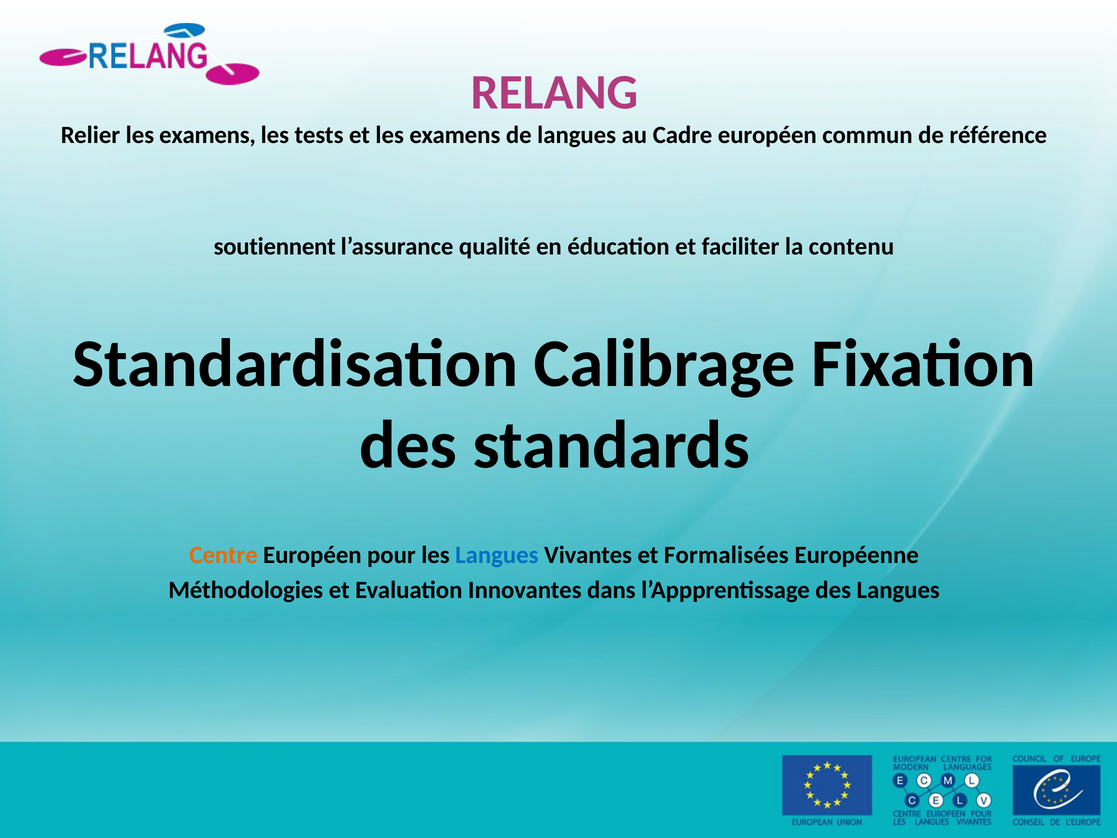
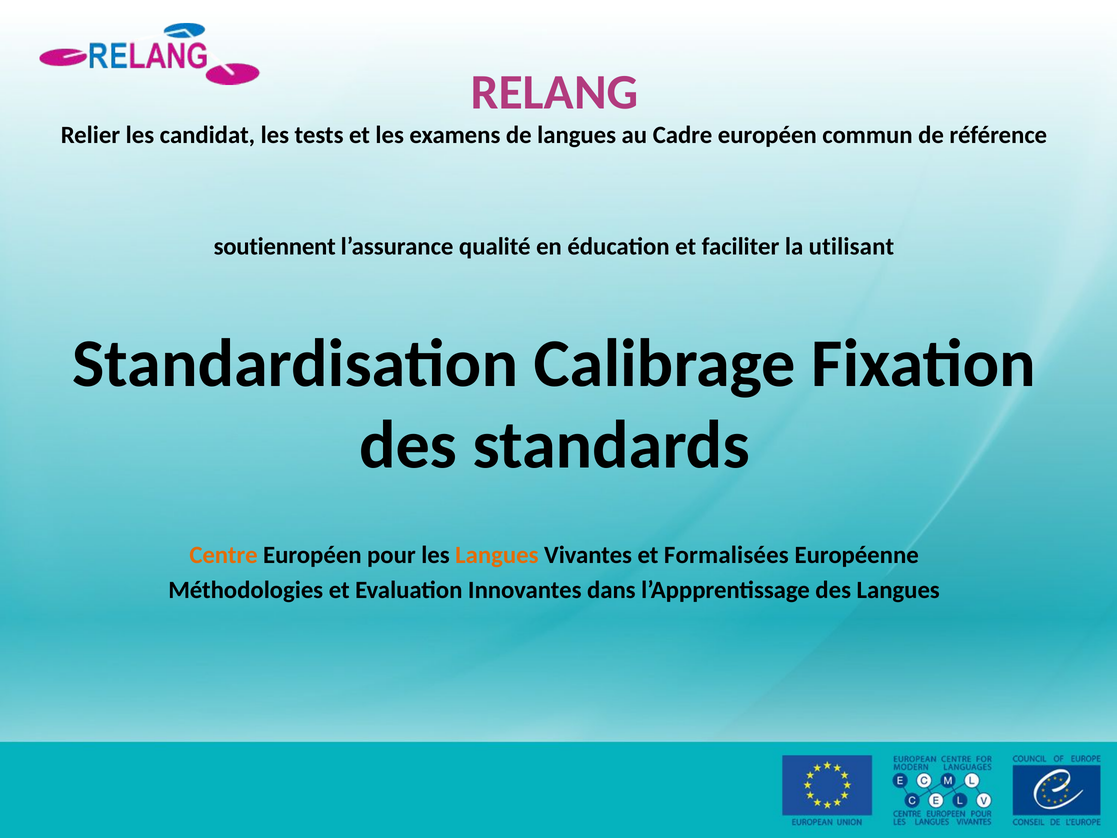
Relier les examens: examens -> candidat (207, 135)
contenu: contenu -> utilisant (851, 247)
Langues colour: blue -> orange (497, 555)
